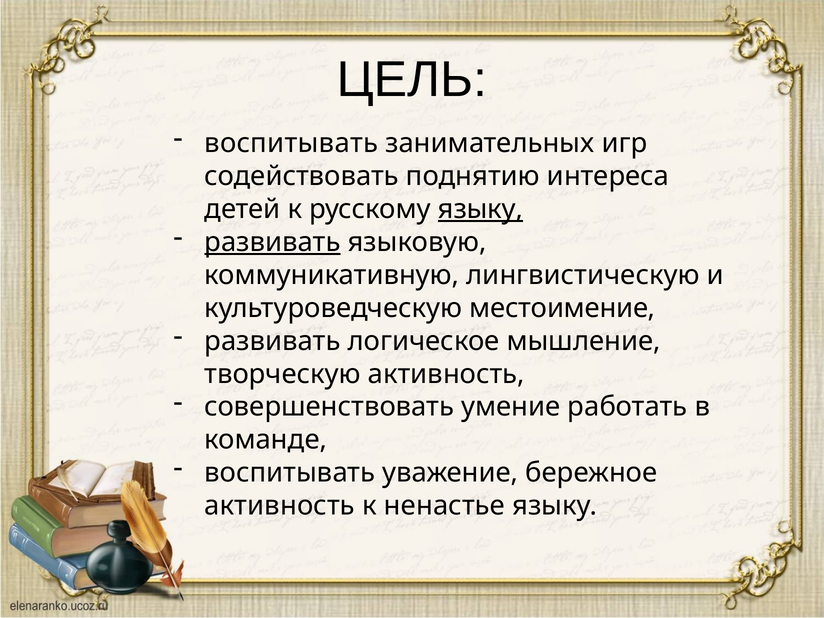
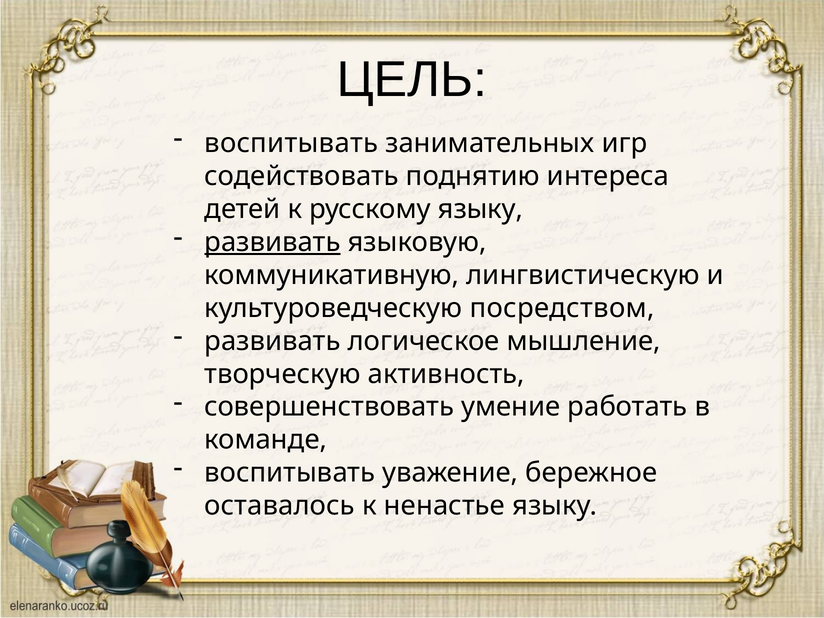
языку underline: present -> none (480, 209)
местоимение: местоимение -> посредством (562, 308)
активность: активность -> оставалось (280, 506)
